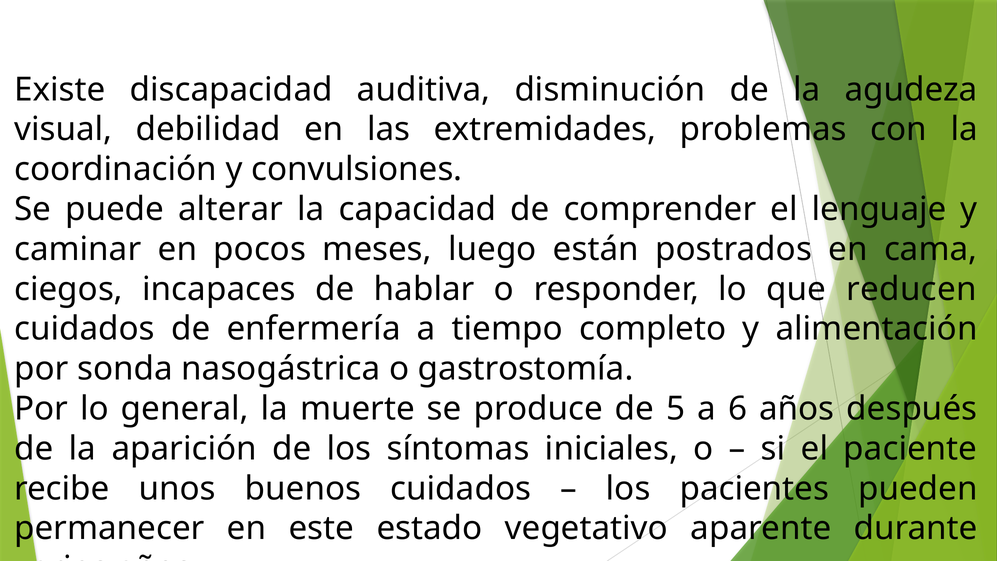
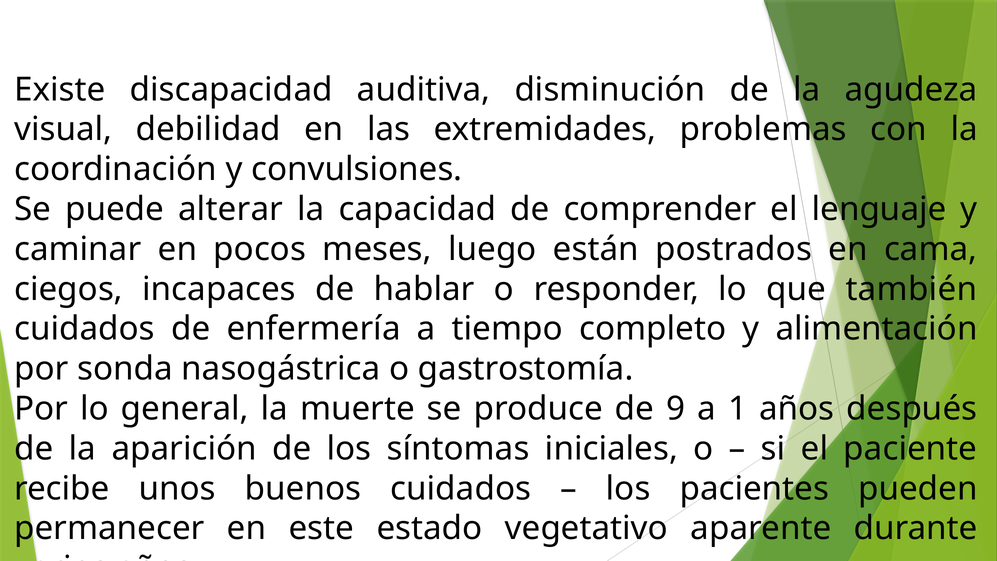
reducen: reducen -> también (912, 289)
5: 5 -> 9 (676, 409)
6: 6 -> 1 (738, 409)
